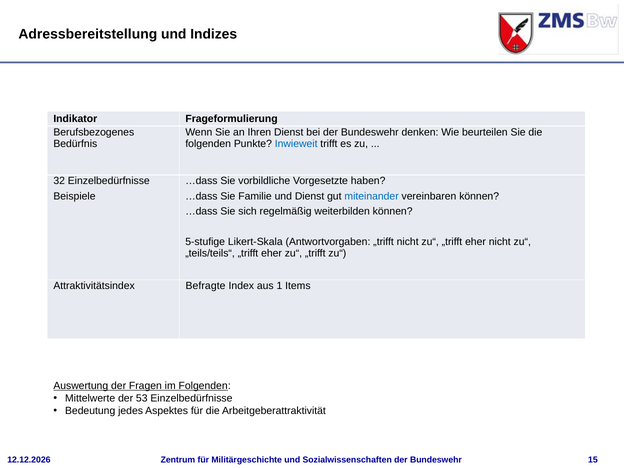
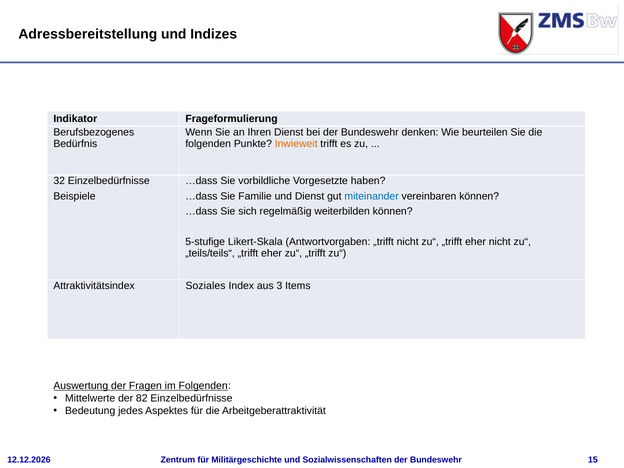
Inwieweit colour: blue -> orange (296, 144)
Befragte: Befragte -> Soziales (206, 286)
1: 1 -> 3 (279, 286)
53: 53 -> 82 (142, 398)
